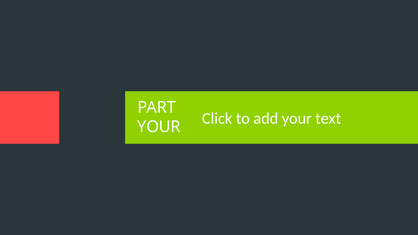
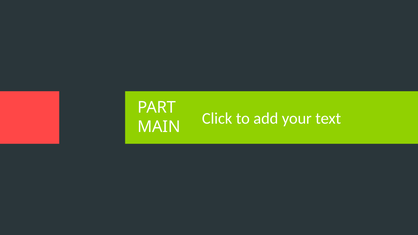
YOUR: YOUR -> MAIN (159, 127)
